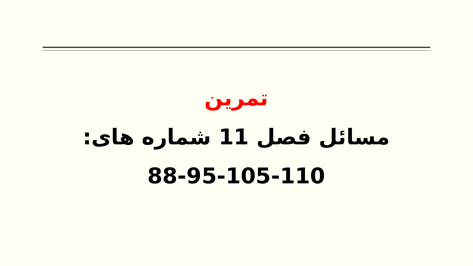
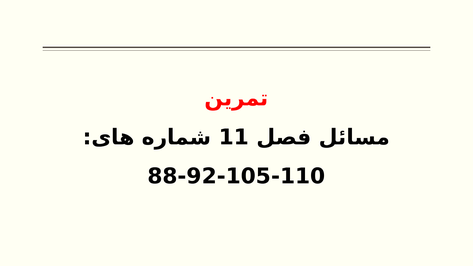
88-95-105-110: 88-95-105-110 -> 88-92-105-110 (236, 176)
